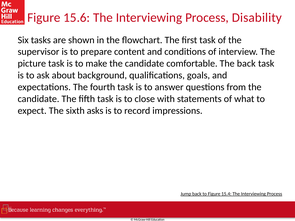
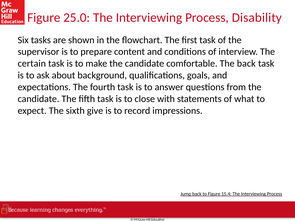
15.6: 15.6 -> 25.0 (77, 18)
picture: picture -> certain (32, 64)
asks: asks -> give (95, 111)
